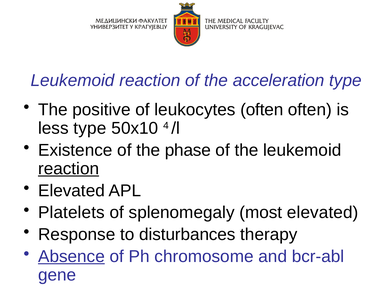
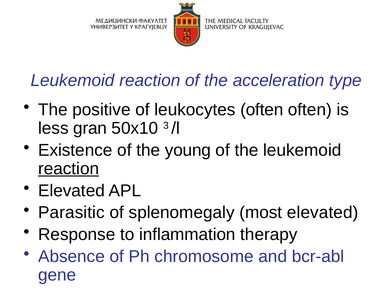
less type: type -> gran (90, 128)
4: 4 -> 3 (166, 126)
phase: phase -> young (188, 150)
Platelets: Platelets -> Parasitic (71, 213)
disturbances: disturbances -> inflammation (187, 235)
Absence underline: present -> none (71, 257)
